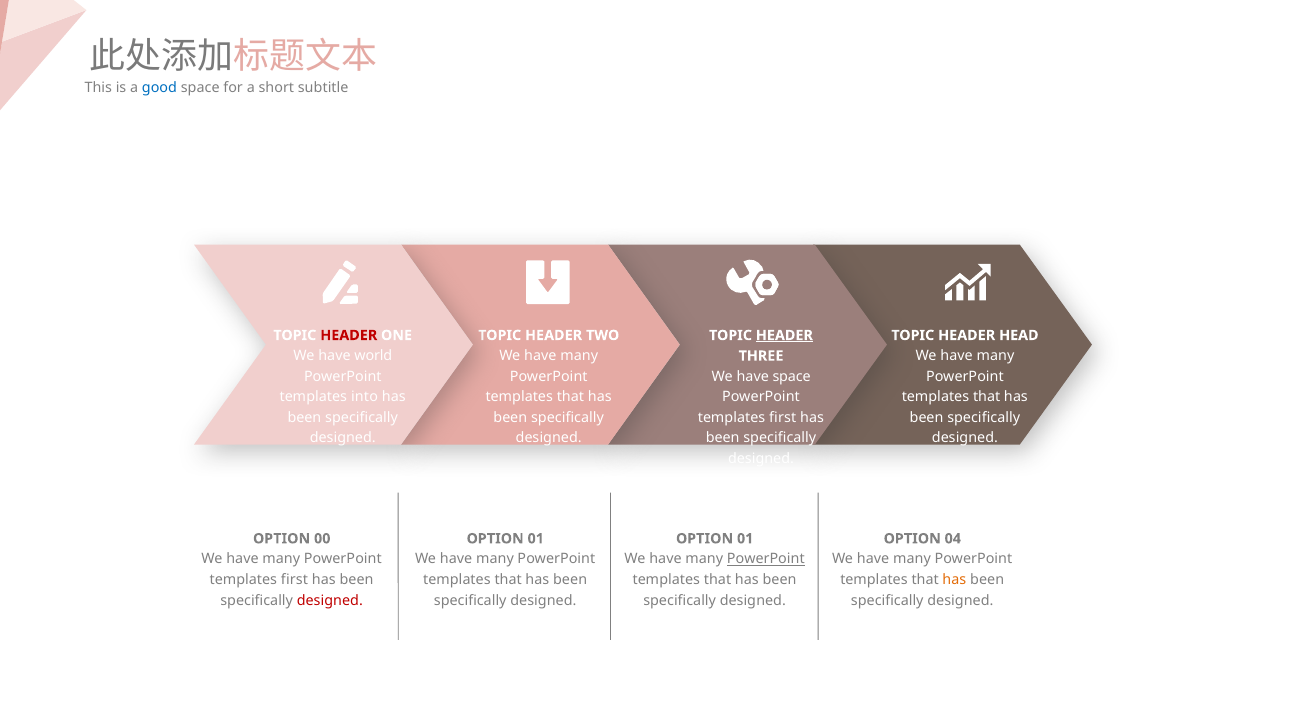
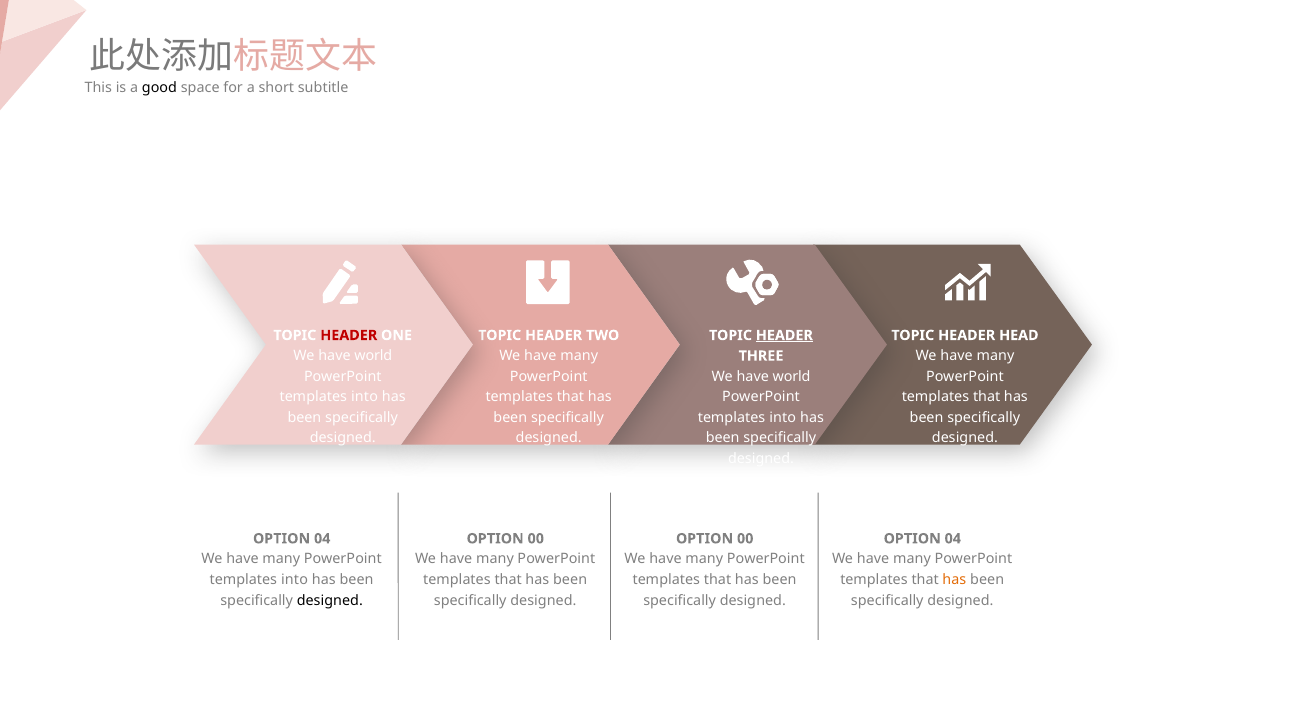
good colour: blue -> black (159, 88)
space: space -> world (792, 377)
first: first -> into (783, 418)
00: 00 -> 04 (322, 539)
01: 01 -> 00 (536, 539)
01: 01 -> 00 (745, 539)
PowerPoint underline: present -> none (766, 559)
first: first -> into (295, 580)
designed colour: red -> black (330, 601)
